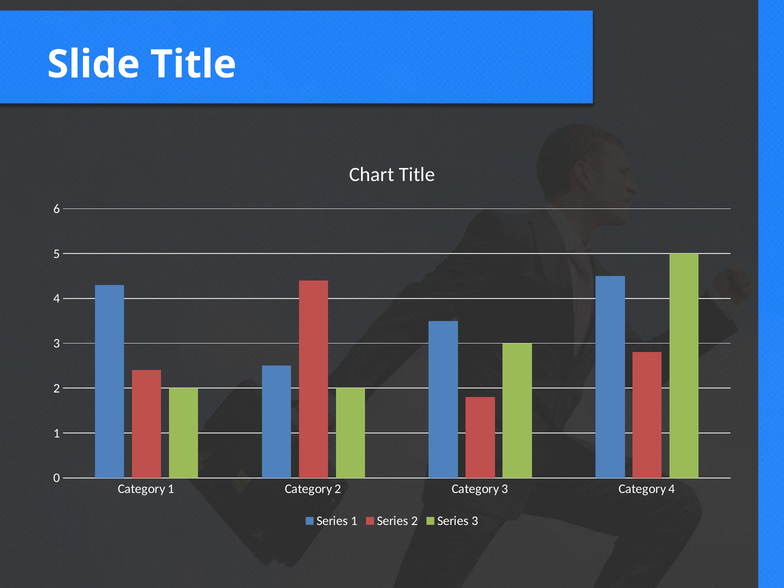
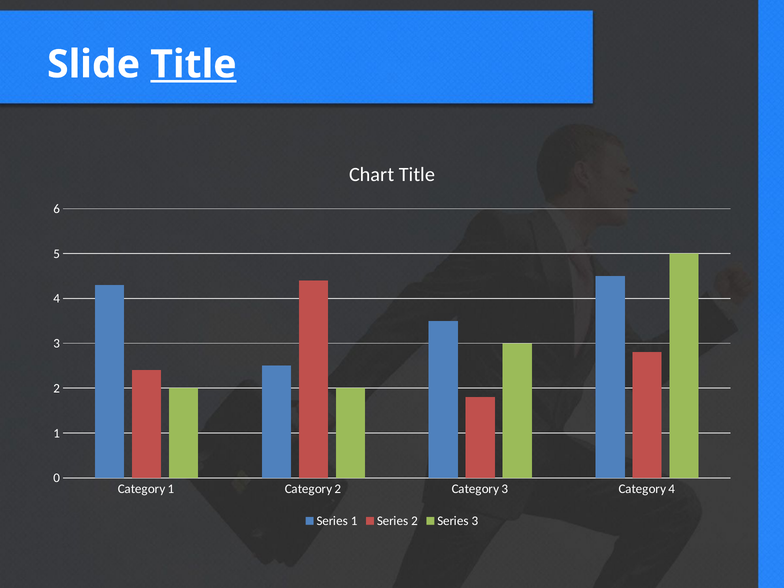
Title underline: none -> present (193, 64)
